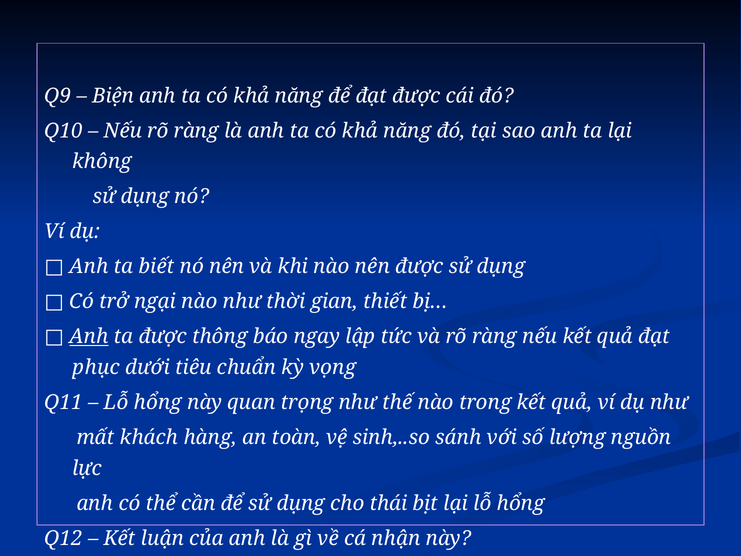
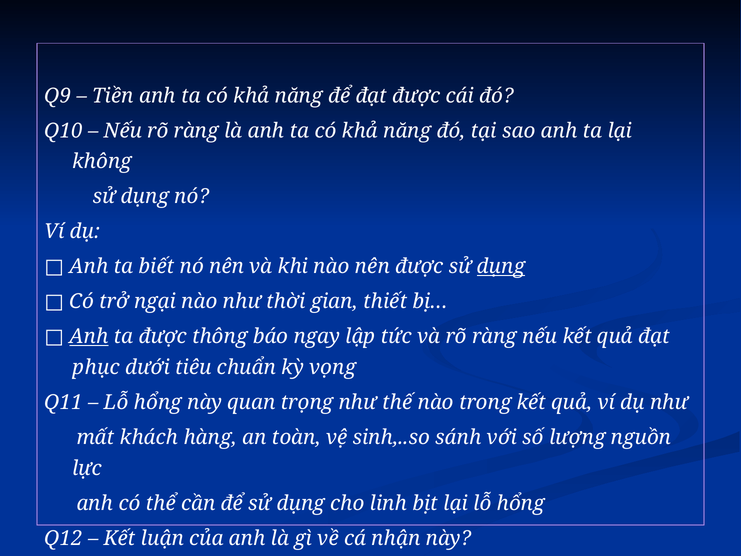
Biện: Biện -> Tiền (113, 96)
dụng underline: none -> present (501, 266)
thái: thái -> linh (388, 503)
